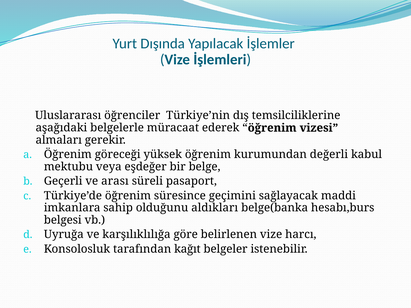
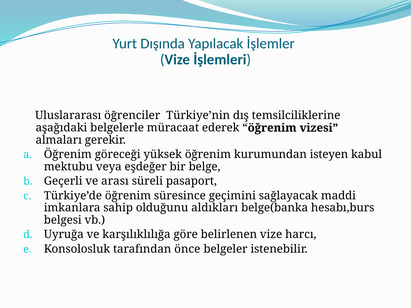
değerli: değerli -> isteyen (329, 155)
kağıt: kağıt -> önce (187, 249)
